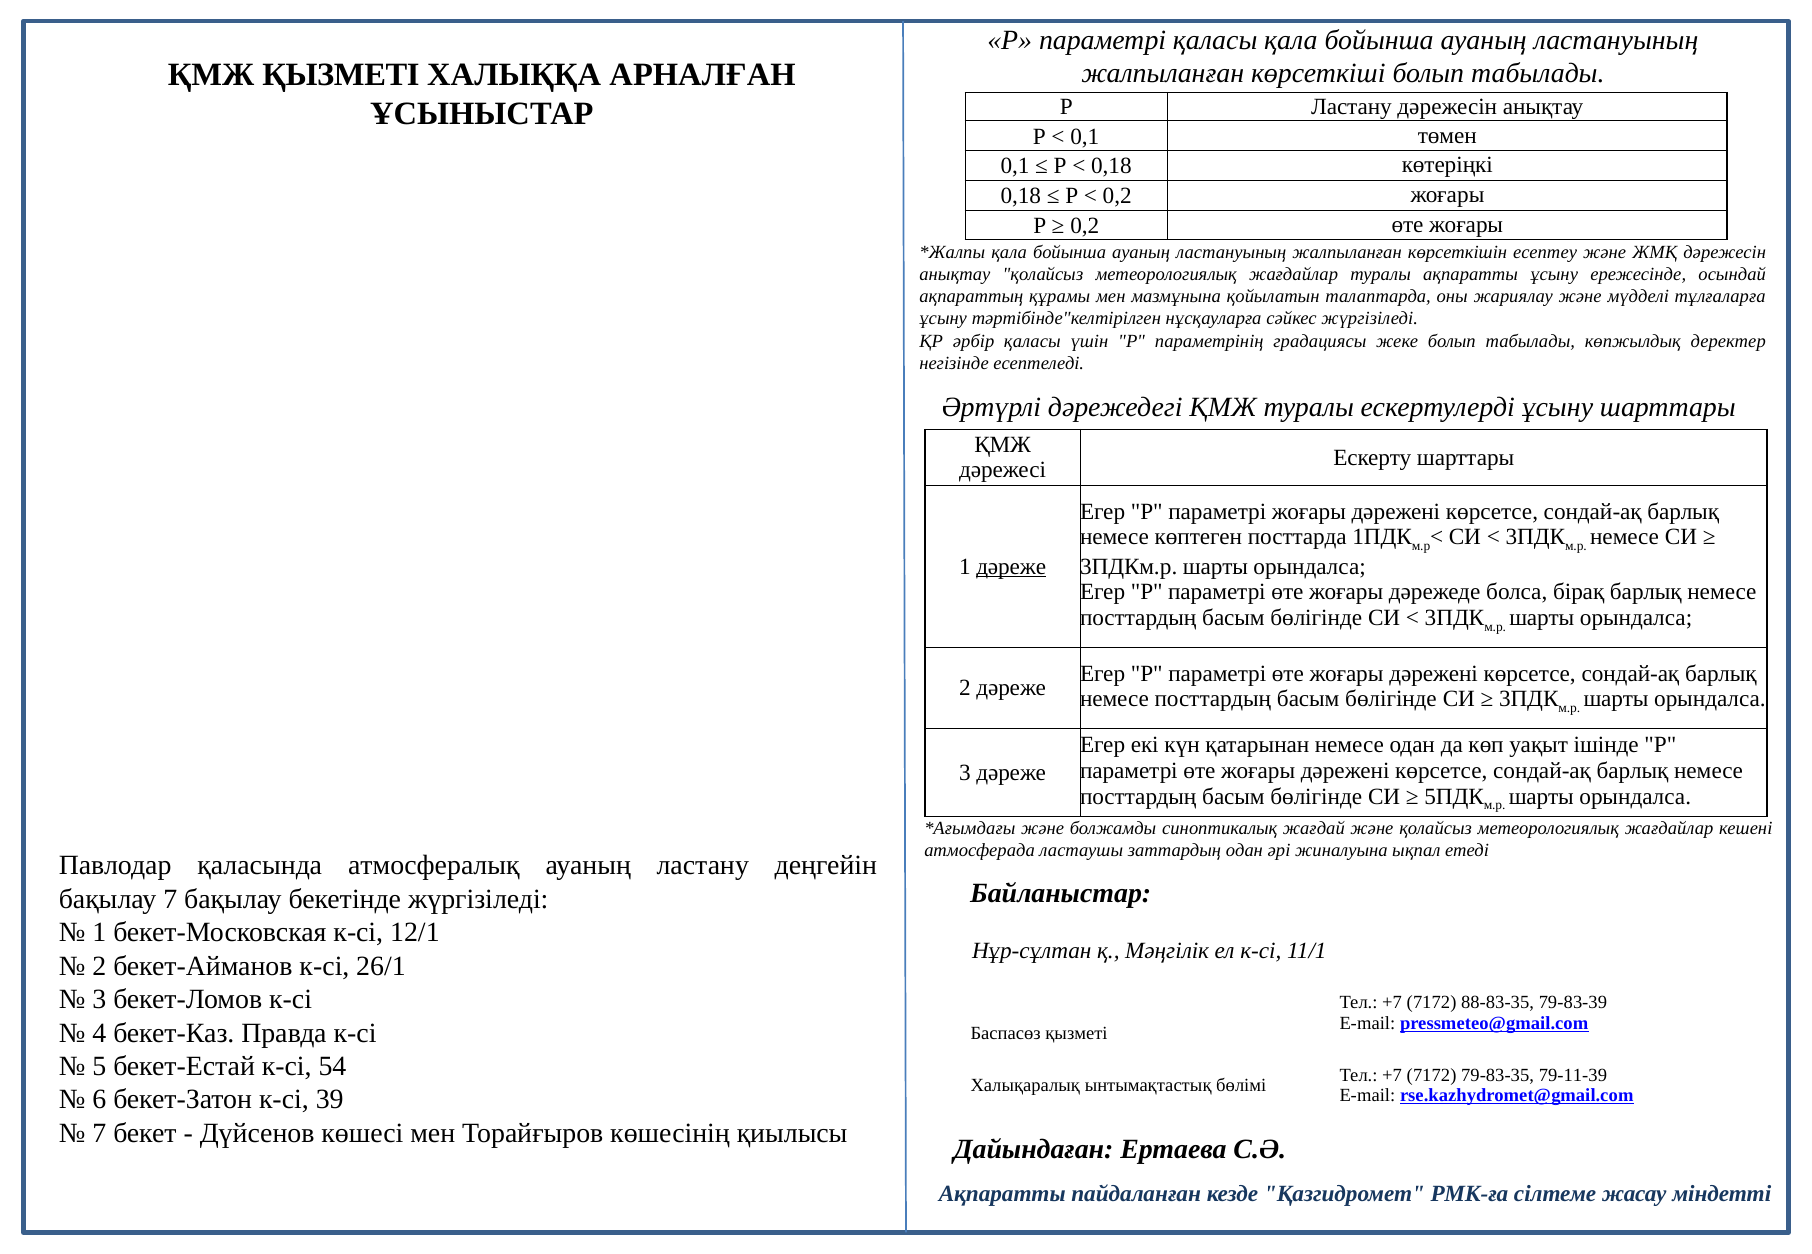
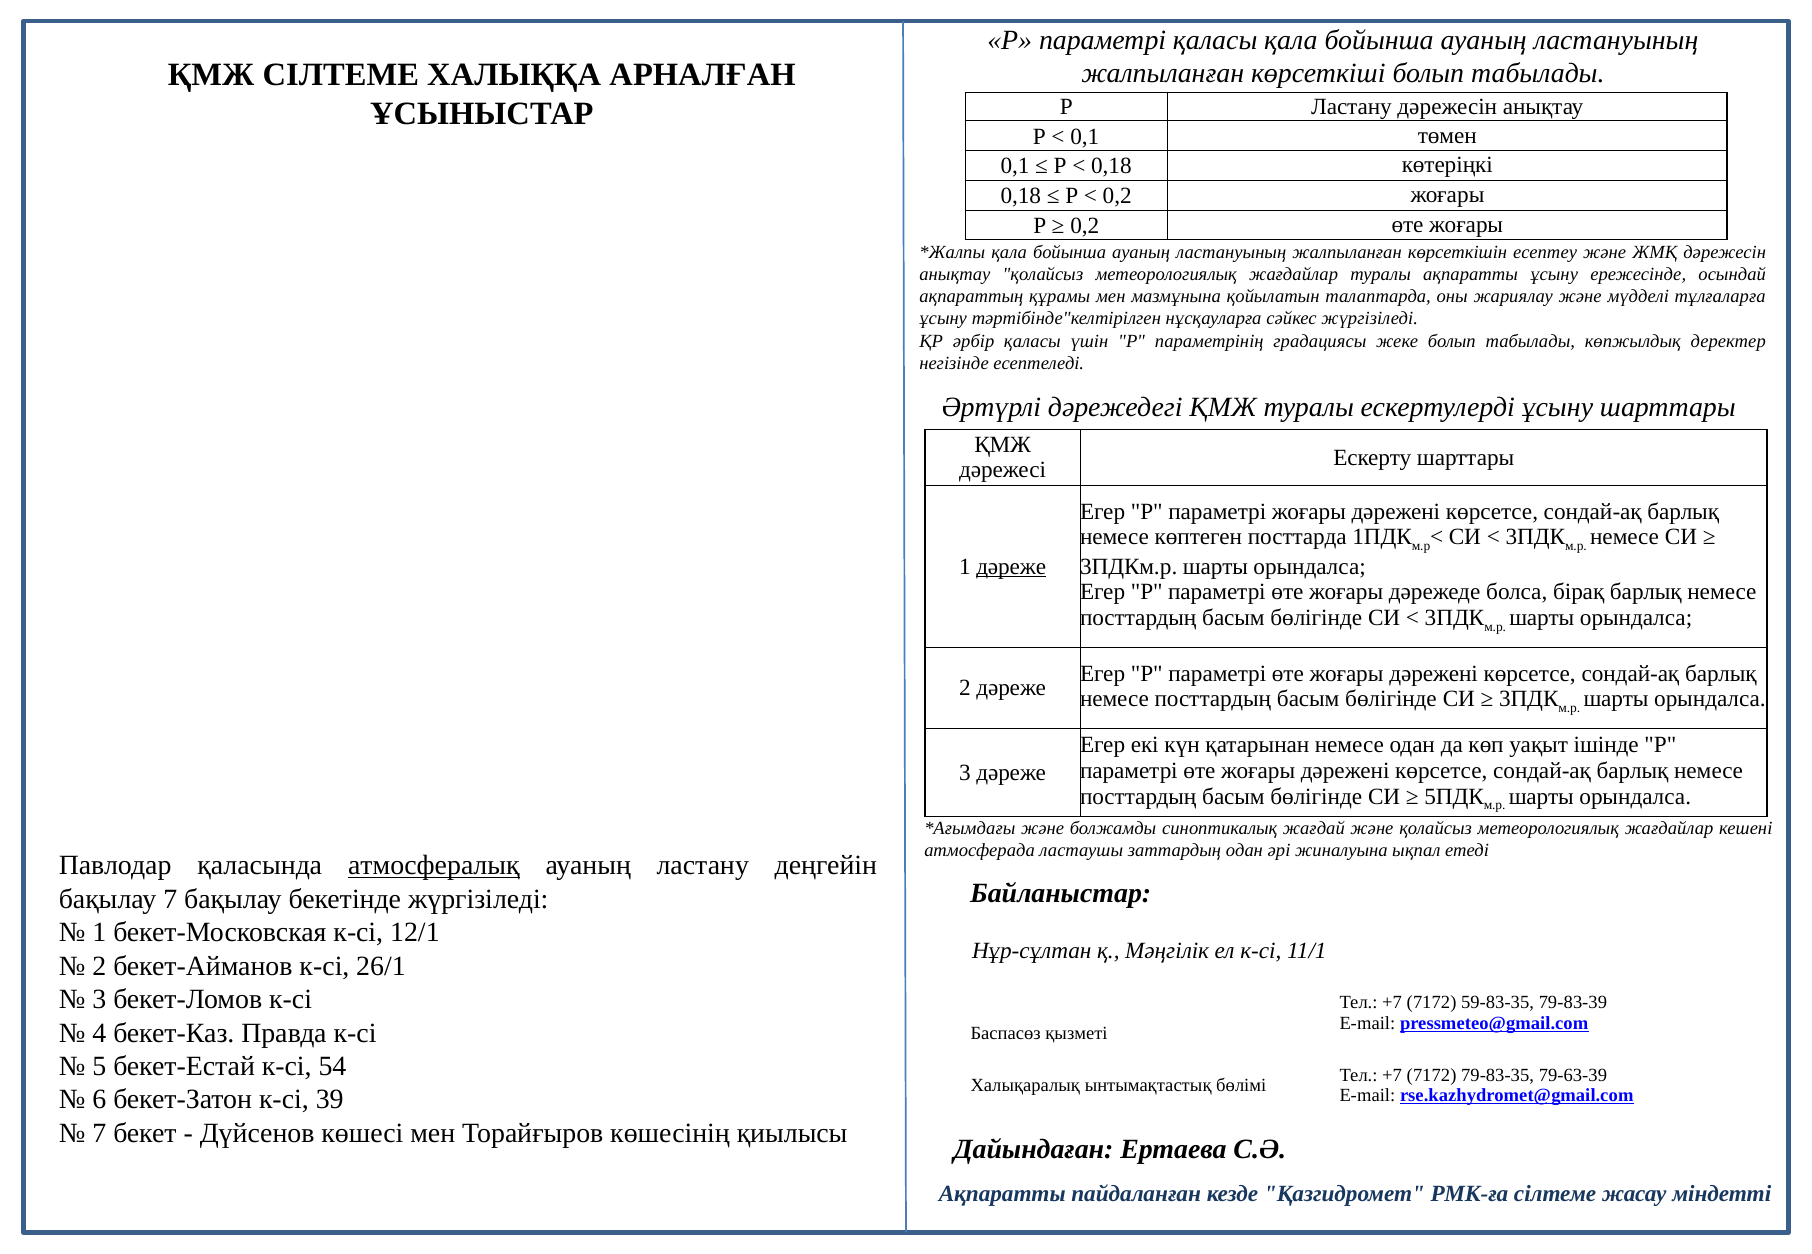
ҚМЖ ҚЫЗМЕТІ: ҚЫЗМЕТІ -> СІЛТЕМЕ (341, 75)
атмосфералық underline: none -> present (434, 866)
88-83-35: 88-83-35 -> 59-83-35 (1498, 1003)
79-11-39: 79-11-39 -> 79-63-39 (1573, 1075)
